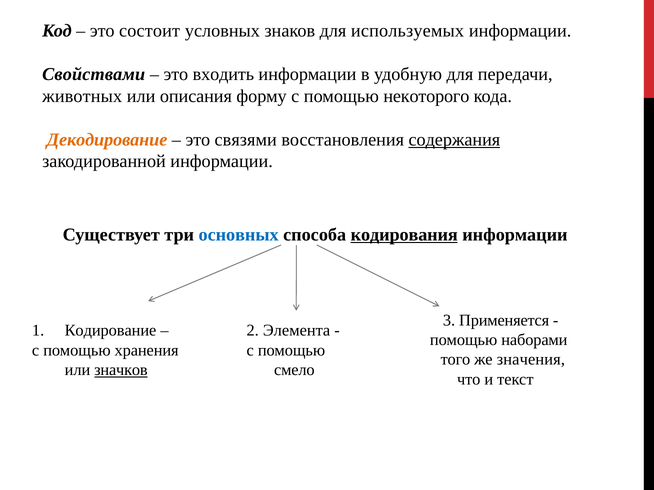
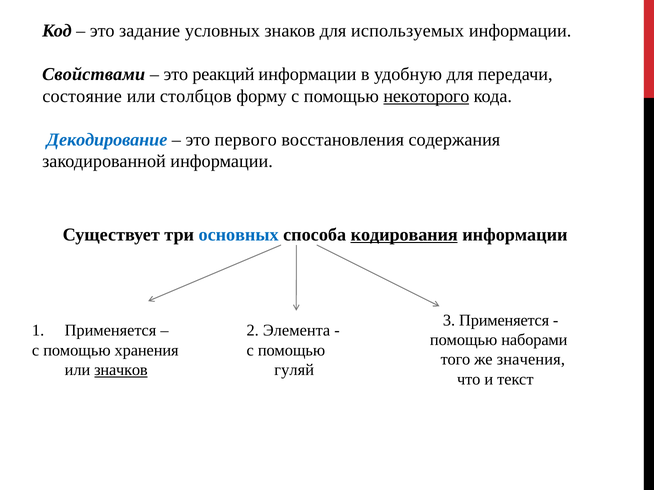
состоит: состоит -> задание (150, 31)
входить: входить -> реакций (223, 74)
животных: животных -> состояние (82, 96)
описания: описания -> столбцов (196, 96)
некоторого underline: none -> present (426, 96)
Декодирование colour: orange -> blue (107, 140)
связями: связями -> первого (246, 140)
содержания underline: present -> none (454, 140)
Кодирование: Кодирование -> Применяется (110, 331)
смело: смело -> гуляй (294, 370)
